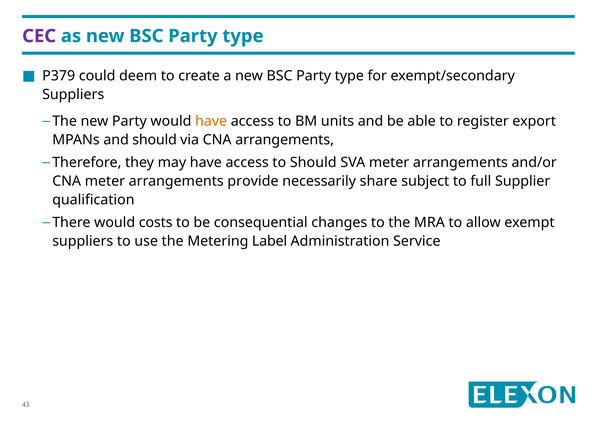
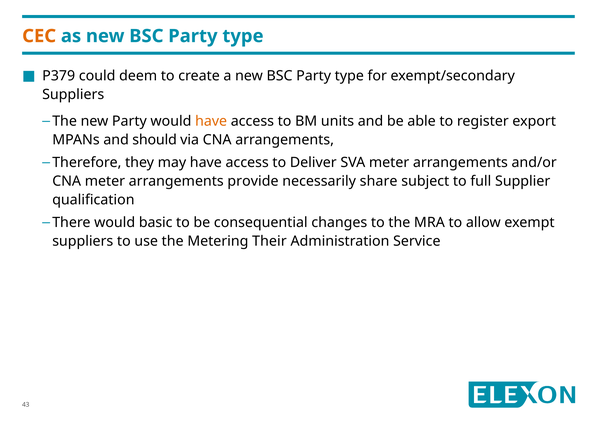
CEC colour: purple -> orange (39, 36)
to Should: Should -> Deliver (313, 163)
costs: costs -> basic (156, 223)
Label: Label -> Their (269, 241)
